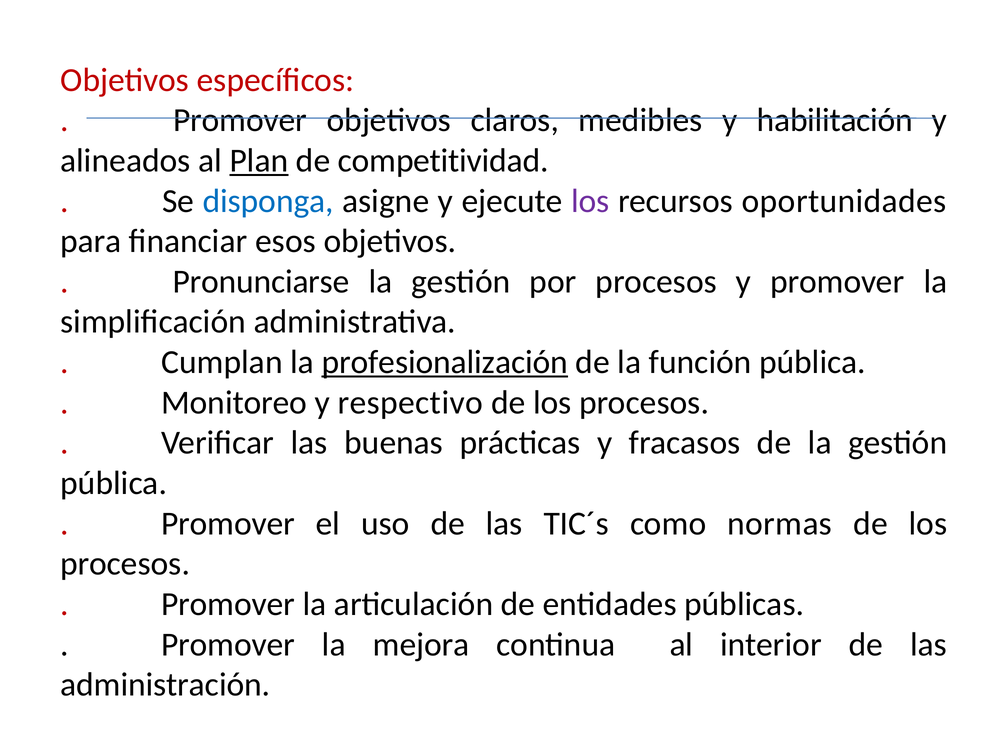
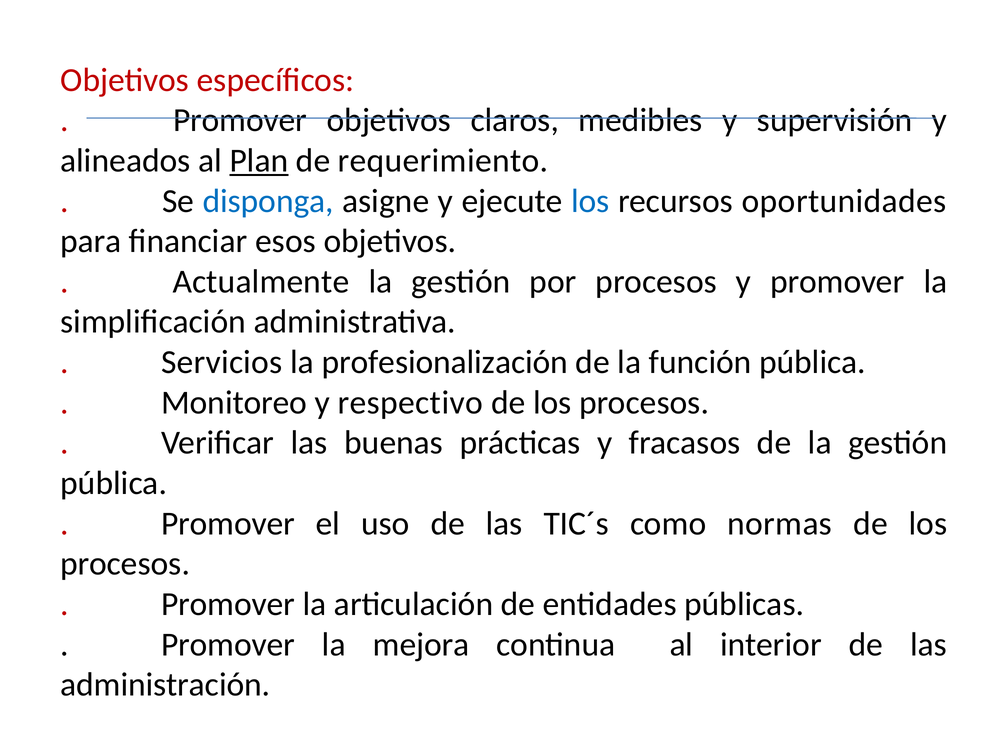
habilitación: habilitación -> supervisión (835, 120)
competitividad: competitividad -> requerimiento (443, 161)
los colour: purple -> blue (590, 201)
Pronunciarse: Pronunciarse -> Actualmente (261, 282)
Cumplan: Cumplan -> Servicios (222, 362)
profesionalización underline: present -> none (445, 362)
